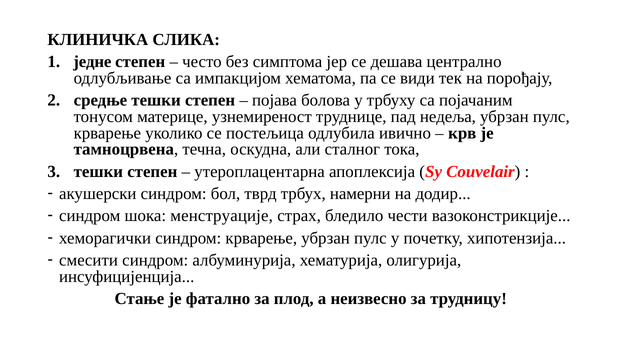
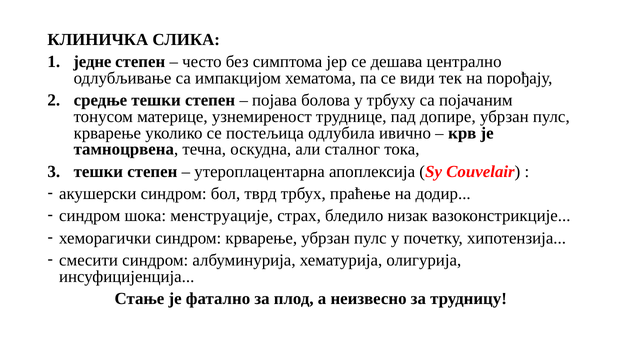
недеља: недеља -> допире (448, 117)
намерни: намерни -> праћење (360, 194)
чести: чести -> низак (408, 216)
